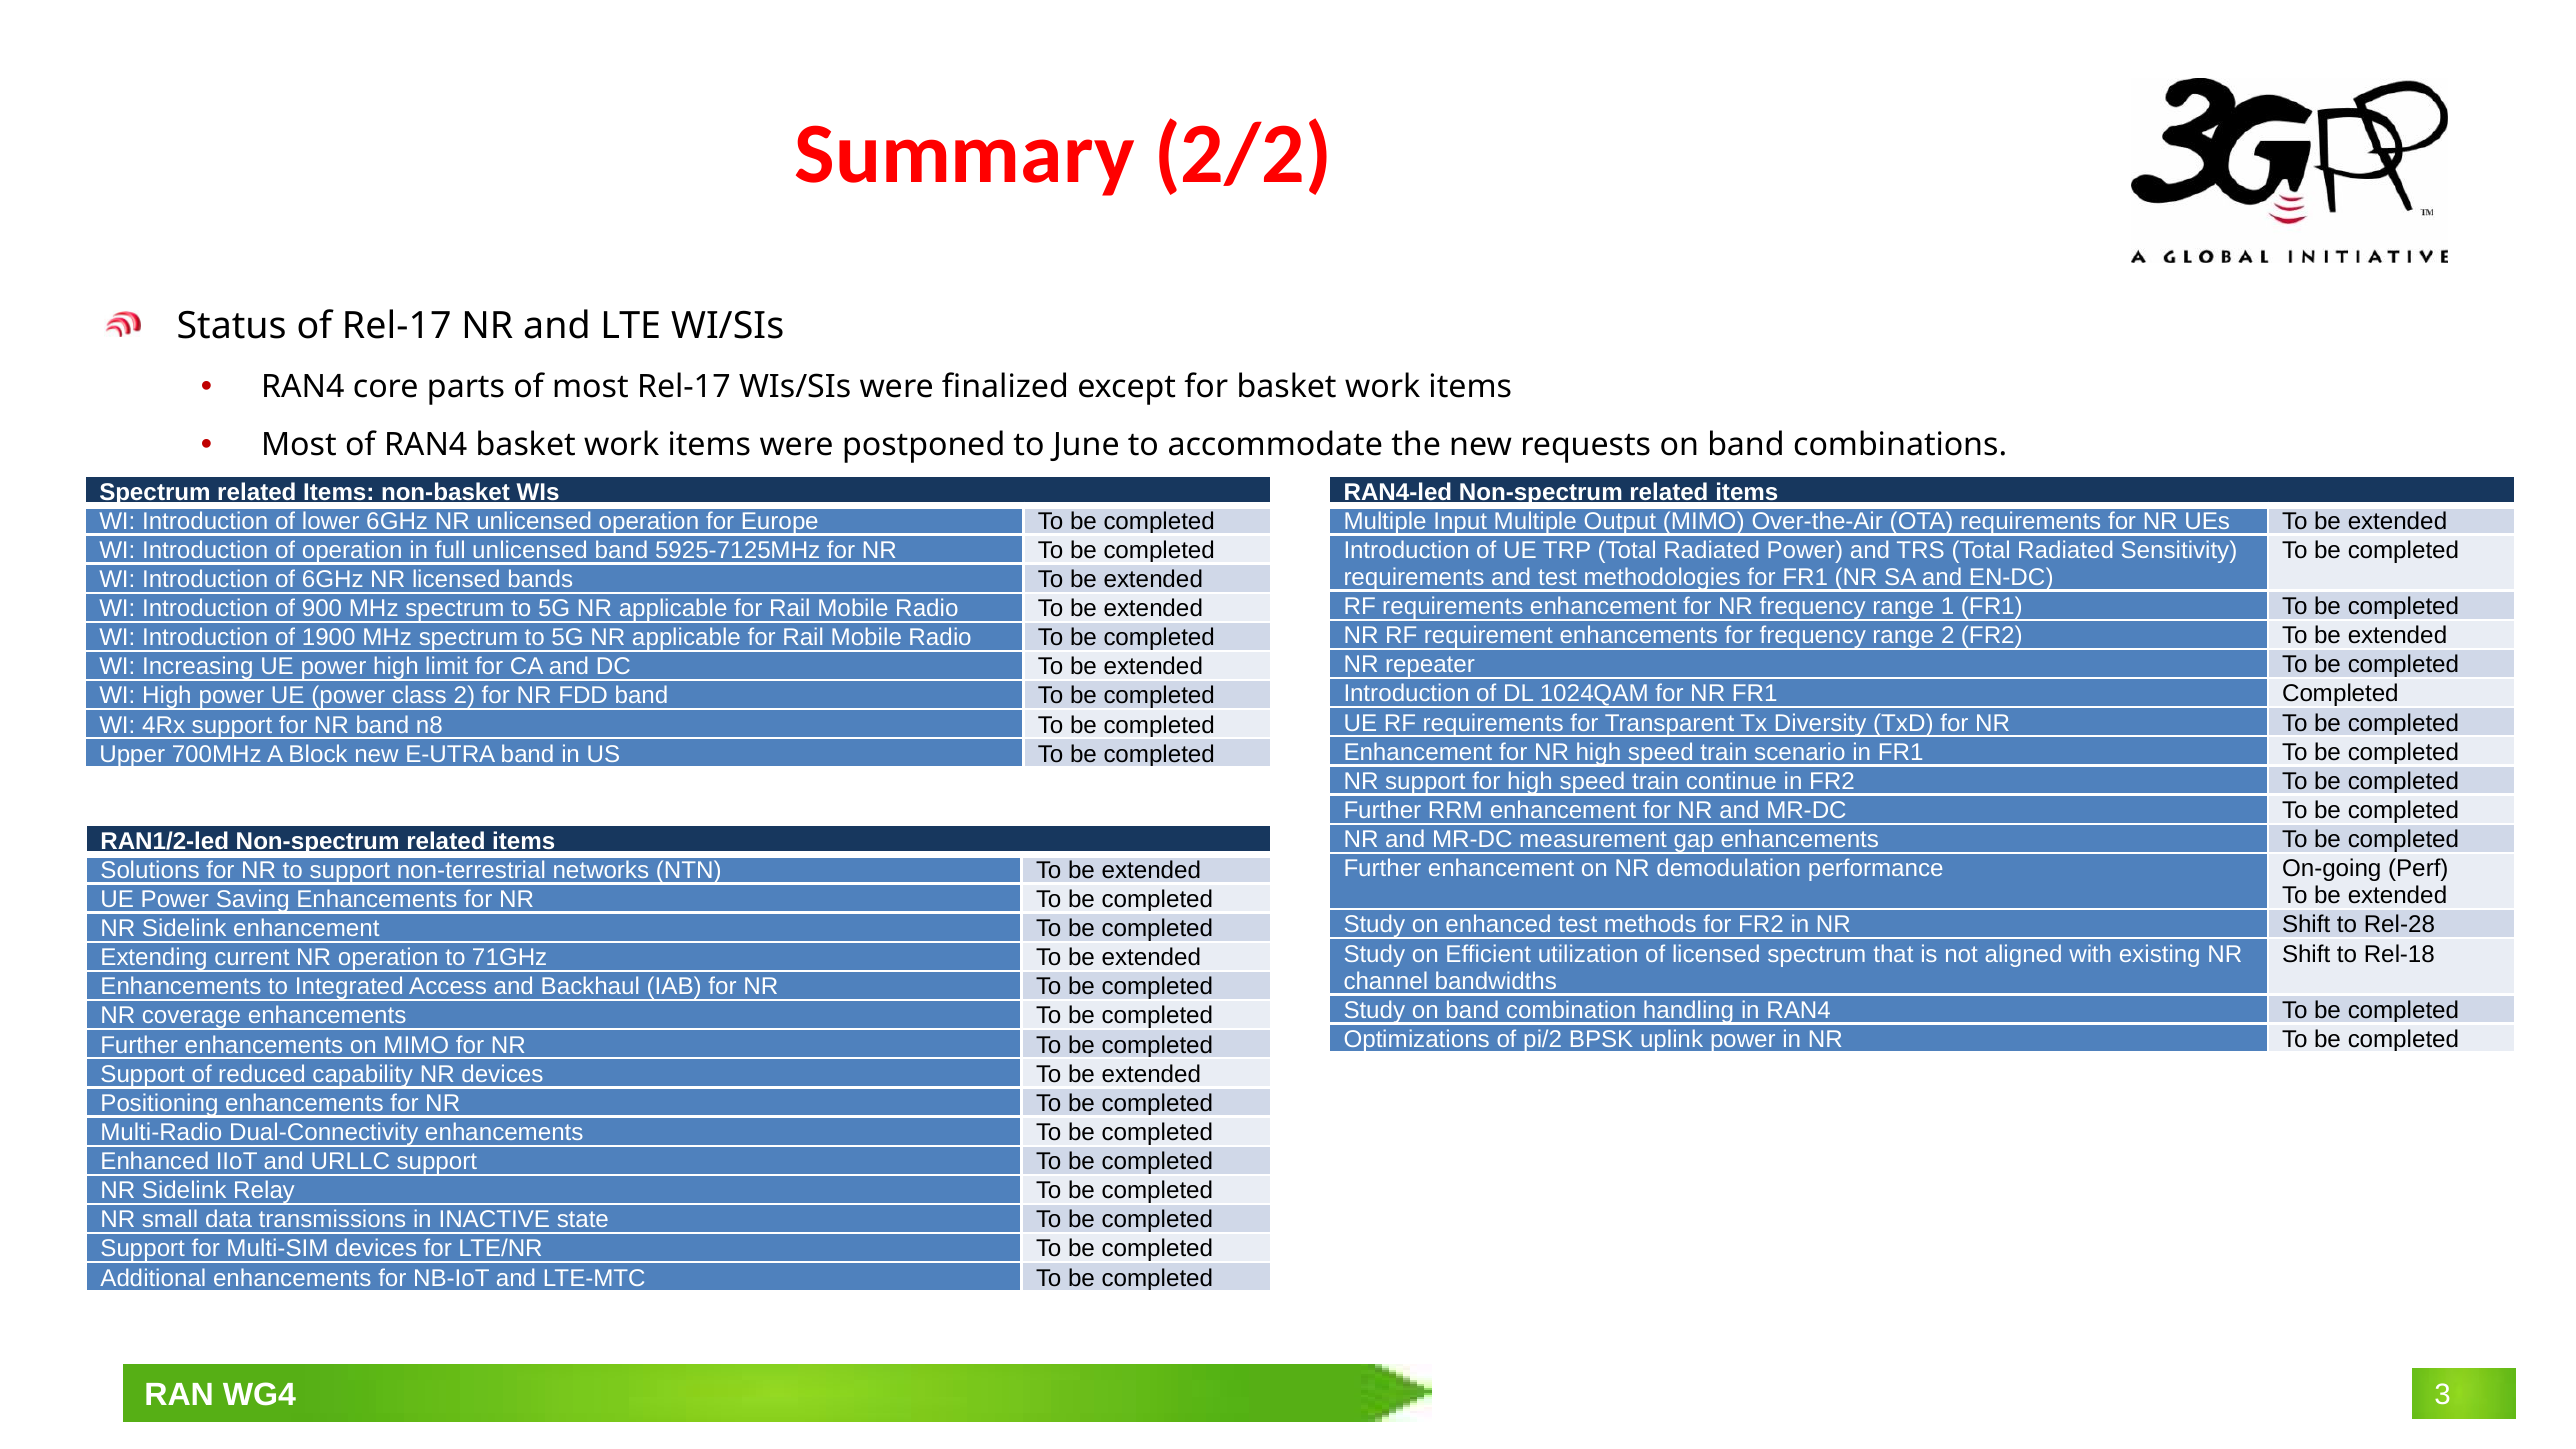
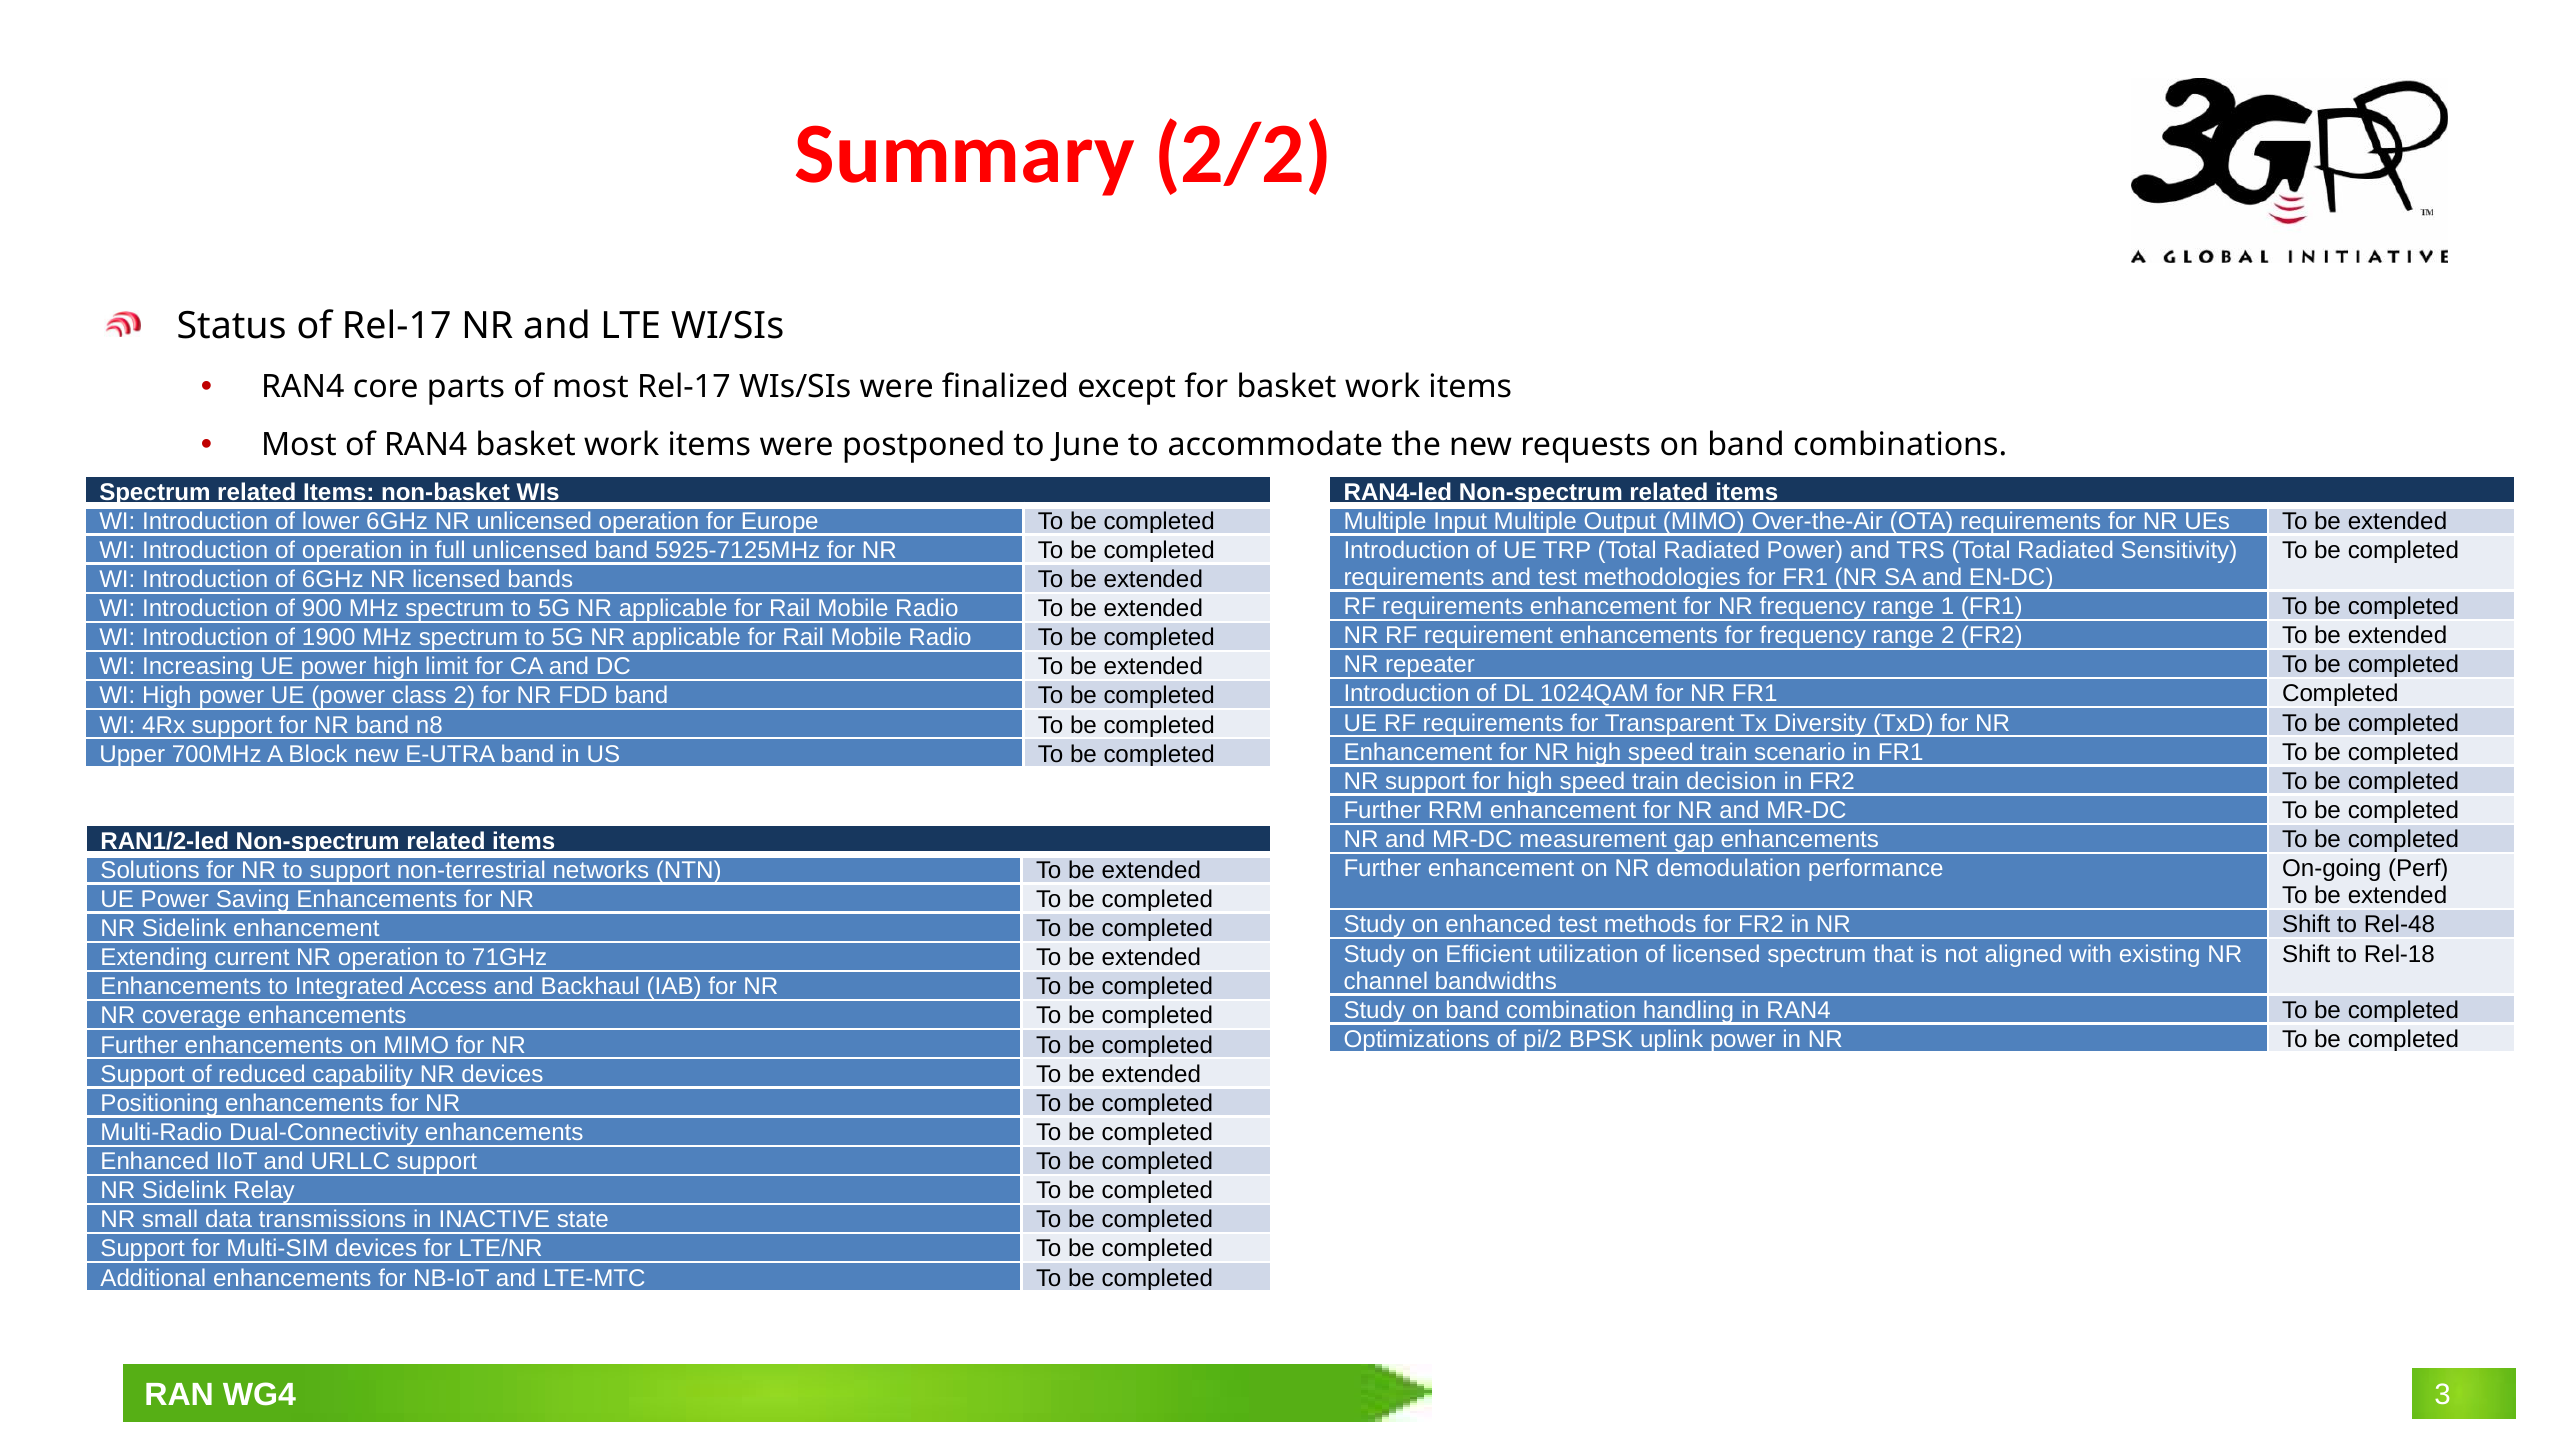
continue: continue -> decision (1731, 781)
Rel-28: Rel-28 -> Rel-48 (2399, 925)
